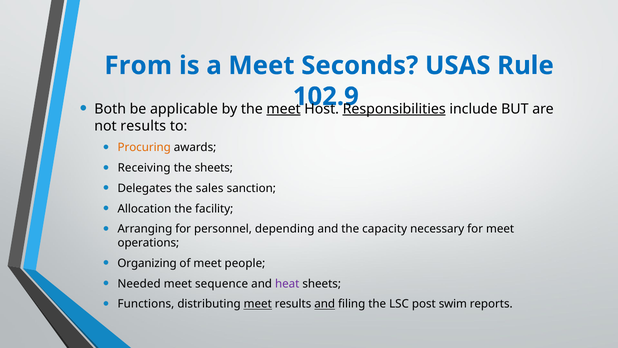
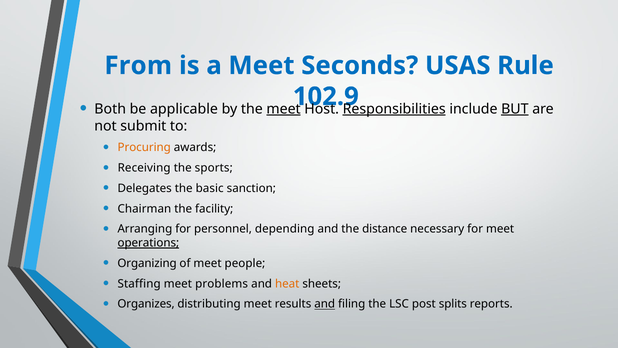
BUT underline: none -> present (515, 109)
not results: results -> submit (143, 126)
the sheets: sheets -> sports (214, 168)
sales: sales -> basic (210, 188)
Allocation: Allocation -> Chairman (144, 209)
capacity: capacity -> distance (385, 229)
operations underline: none -> present (148, 243)
Needed: Needed -> Staffing (139, 283)
sequence: sequence -> problems (222, 283)
heat colour: purple -> orange (287, 283)
Functions: Functions -> Organizes (146, 304)
meet underline: present -> none (258, 304)
swim: swim -> splits (453, 304)
